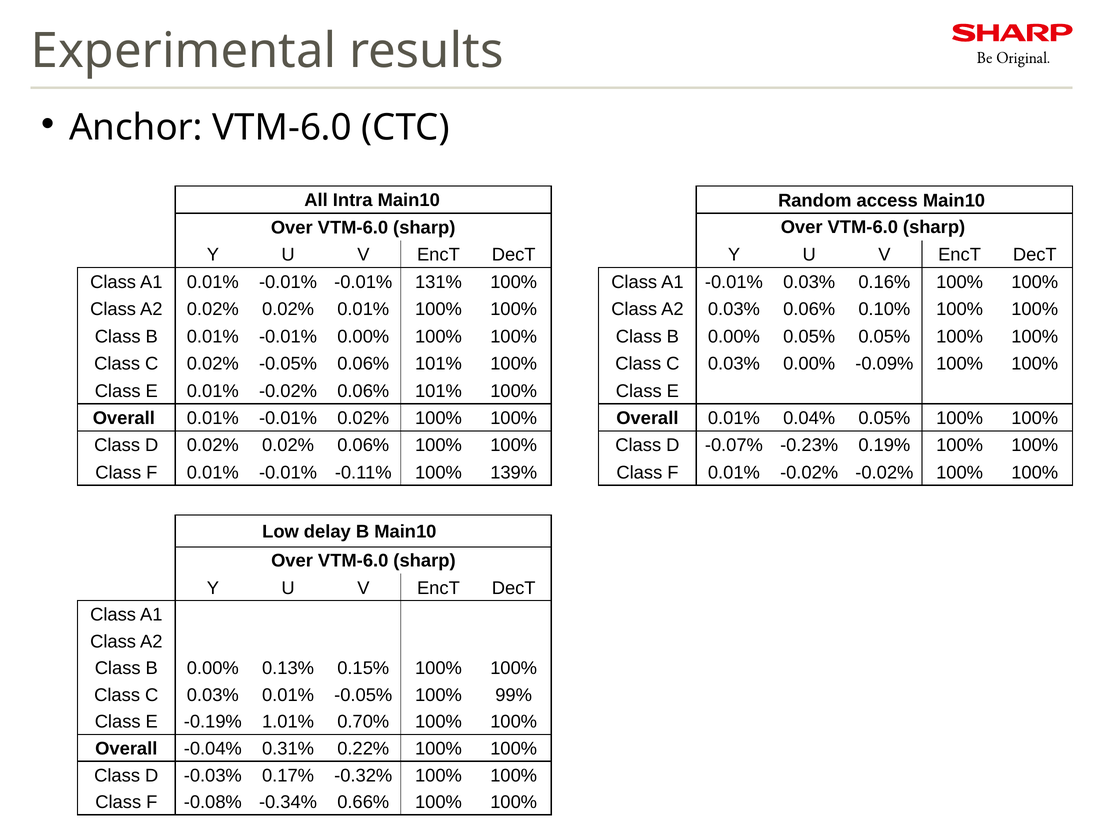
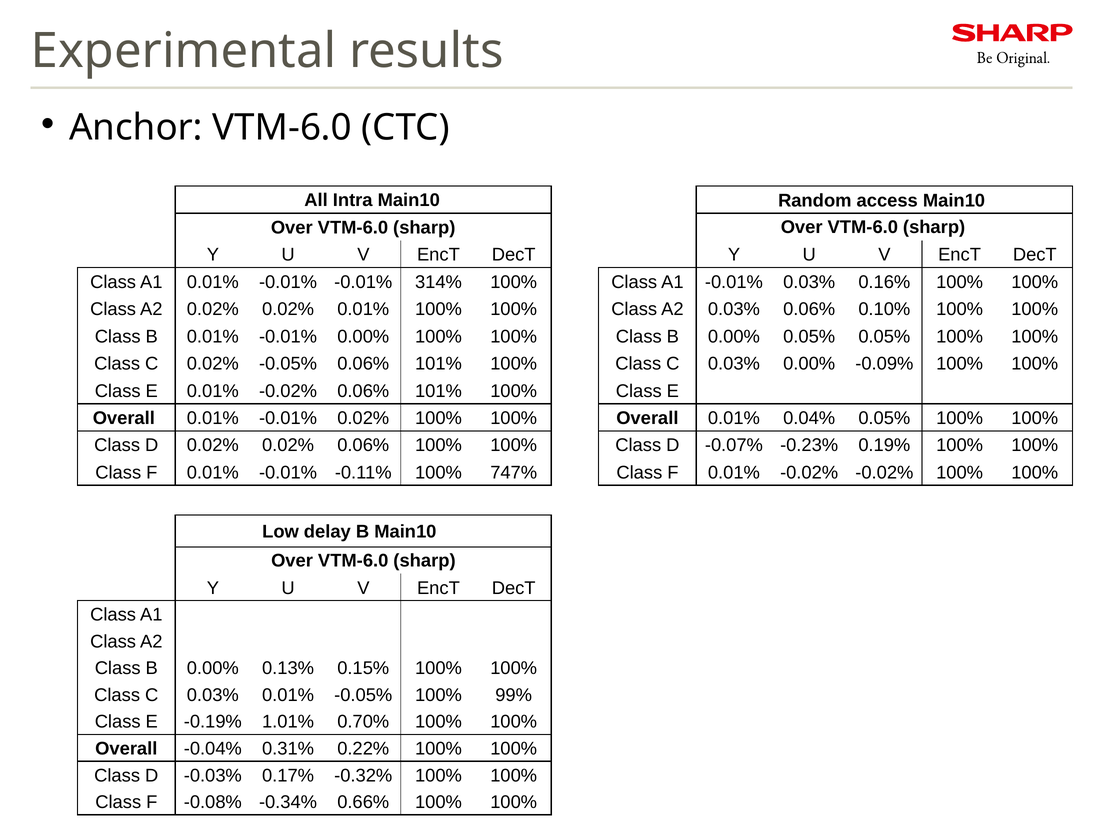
131%: 131% -> 314% (438, 282)
139%: 139% -> 747% (514, 473)
